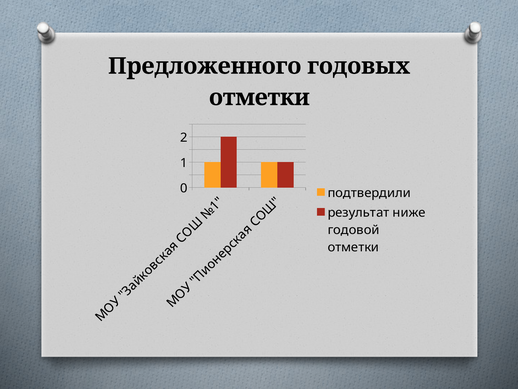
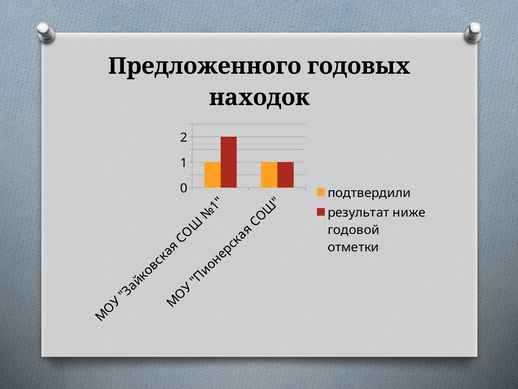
отметки: отметки -> находок (259, 97)
